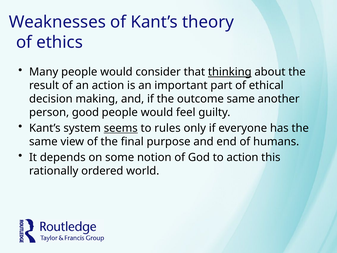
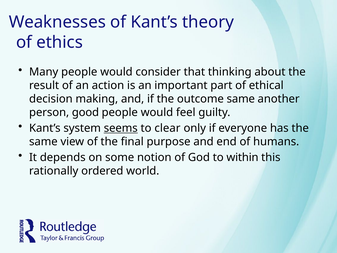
thinking underline: present -> none (230, 72)
rules: rules -> clear (167, 128)
to action: action -> within (242, 157)
